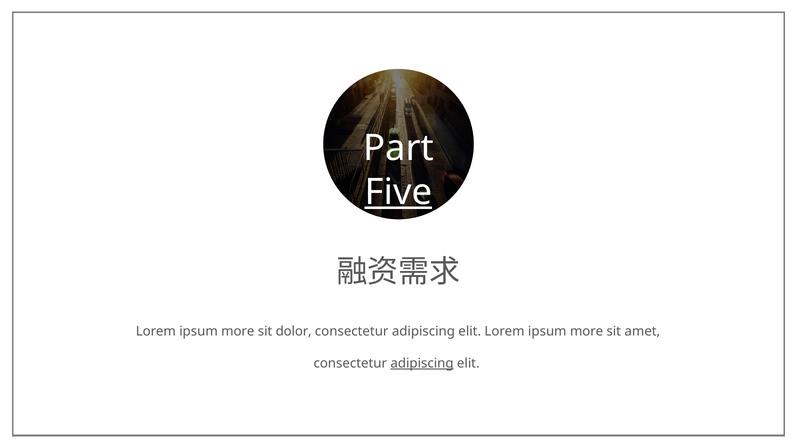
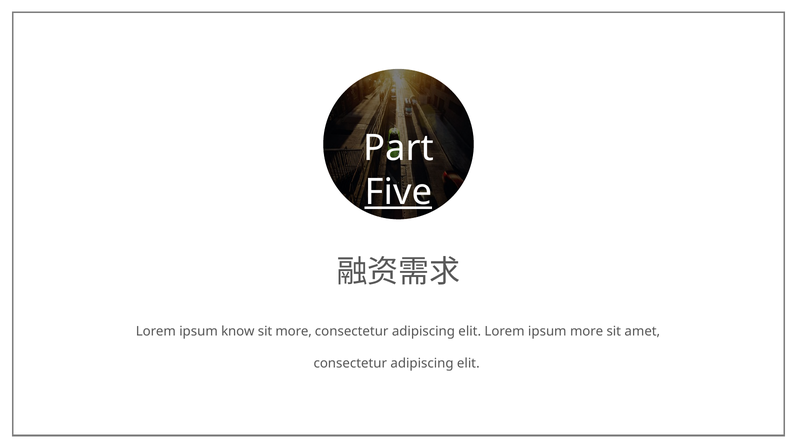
more: more -> know (238, 332)
sit dolor: dolor -> more (294, 332)
adipiscing underline: present -> none (422, 364)
